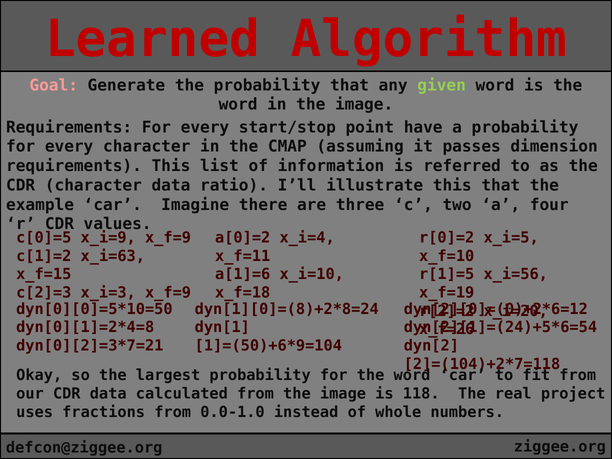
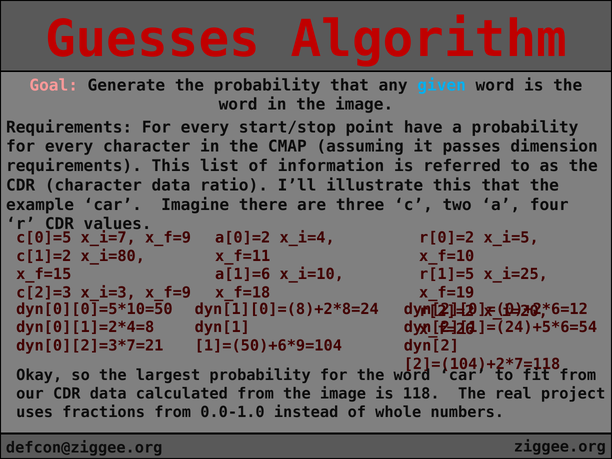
Learned: Learned -> Guesses (152, 39)
given colour: light green -> light blue (442, 85)
x_i=9: x_i=9 -> x_i=7 (108, 238)
x_i=63: x_i=63 -> x_i=80 (113, 256)
x_i=56: x_i=56 -> x_i=25 (516, 274)
